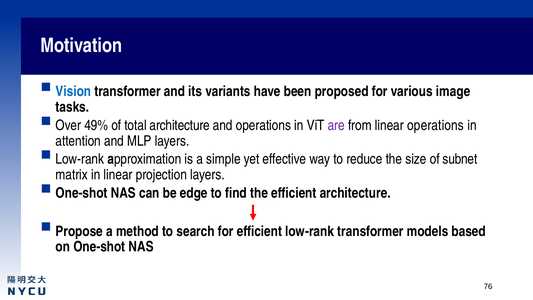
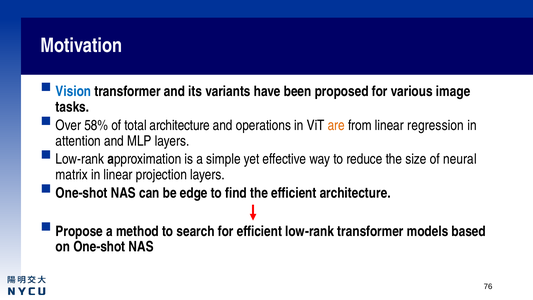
49%: 49% -> 58% (96, 125)
are colour: purple -> orange (336, 125)
linear operations: operations -> regression (436, 125)
subnet: subnet -> neural (460, 159)
